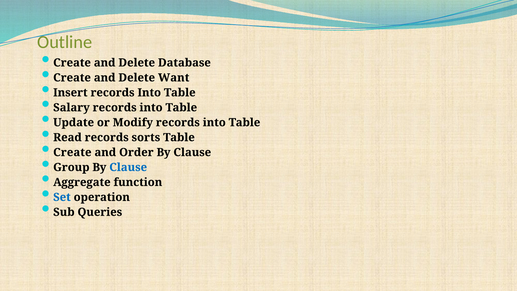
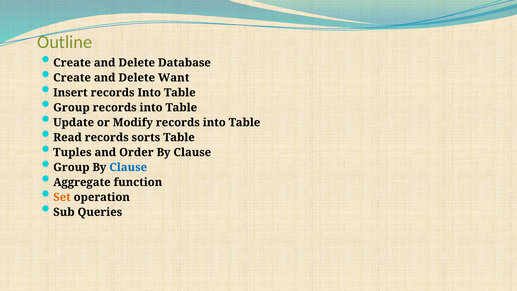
Salary: Salary -> Group (71, 107)
Create: Create -> Tuples (72, 152)
Set colour: blue -> orange (62, 197)
